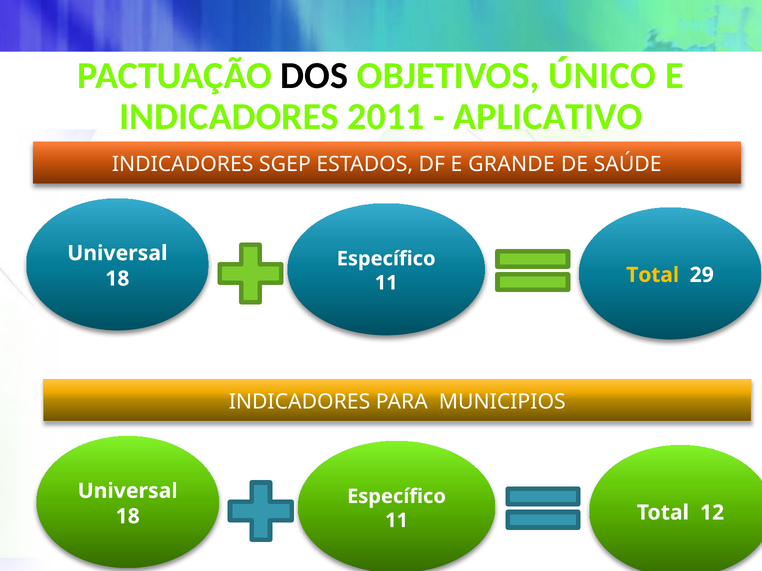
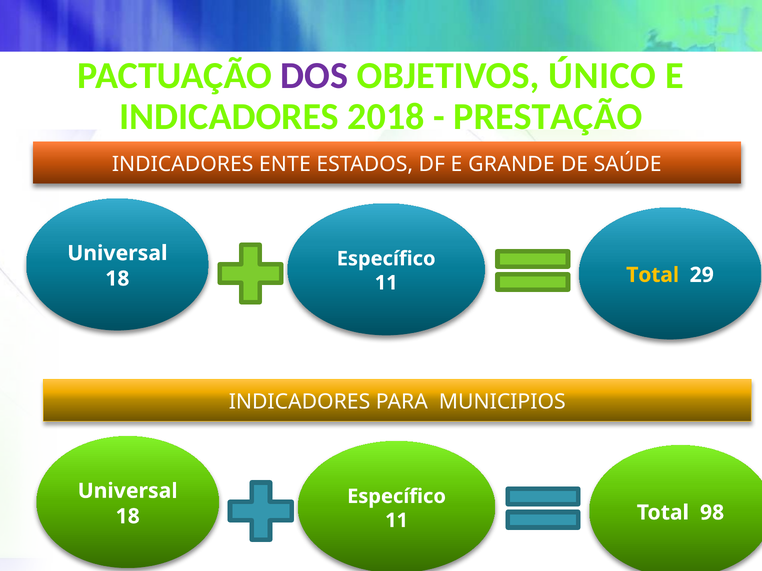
DOS colour: black -> purple (314, 76)
2011: 2011 -> 2018 (386, 117)
APLICATIVO: APLICATIVO -> PRESTAÇÃO (548, 117)
SGEP: SGEP -> ENTE (285, 164)
12: 12 -> 98 (712, 513)
